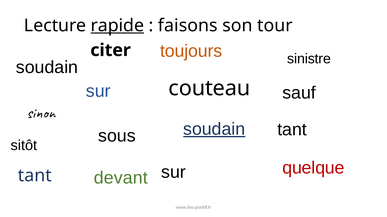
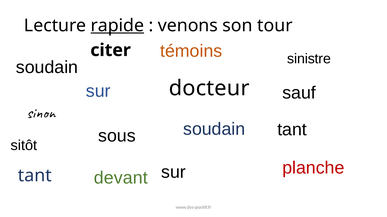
faisons: faisons -> venons (188, 26)
toujours: toujours -> témoins (191, 51)
couteau: couteau -> docteur (209, 88)
soudain underline: present -> none (214, 129)
quelque: quelque -> planche (313, 168)
